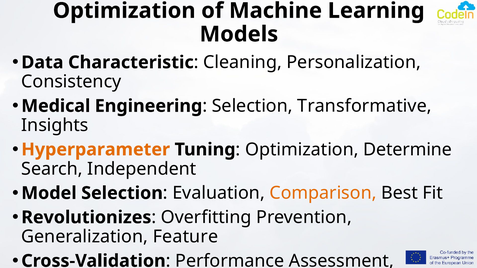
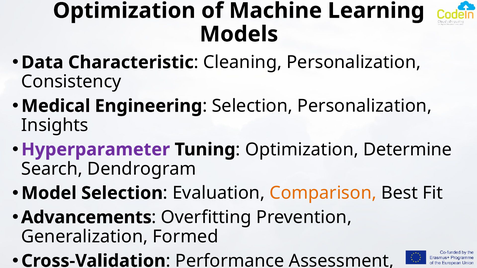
Selection Transformative: Transformative -> Personalization (365, 106)
Hyperparameter colour: orange -> purple (96, 150)
Independent: Independent -> Dendrogram (142, 169)
Revolutionizes: Revolutionizes -> Advancements (86, 218)
Feature: Feature -> Formed (186, 237)
